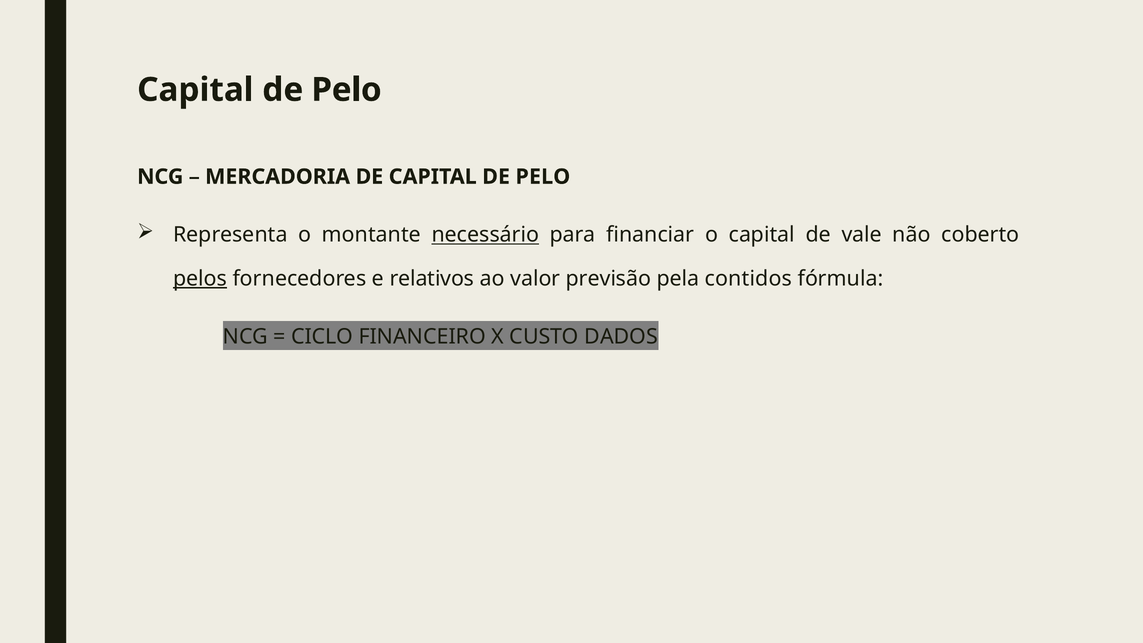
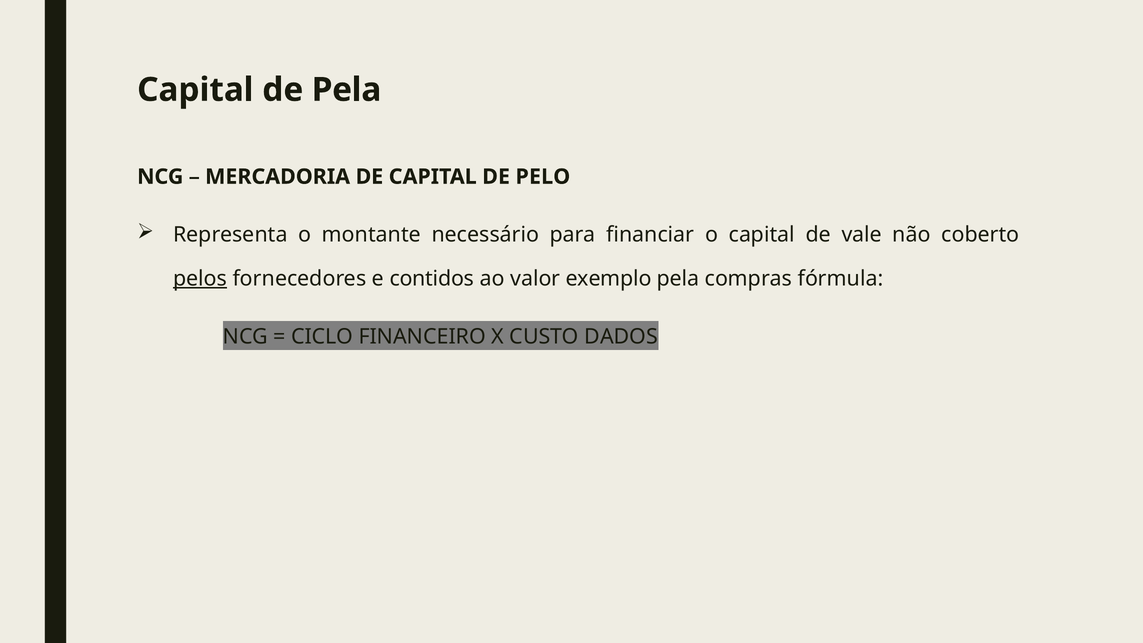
Pelo: Pelo -> Pela (347, 90)
necessário underline: present -> none (485, 235)
relativos: relativos -> contidos (432, 278)
previsão: previsão -> exemplo (609, 278)
contidos: contidos -> compras (748, 278)
